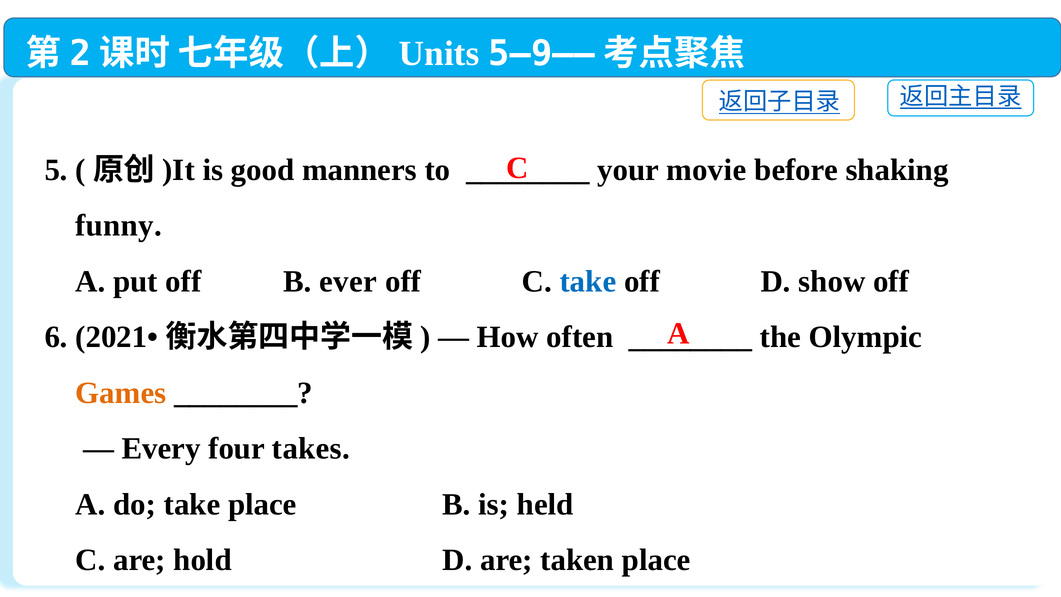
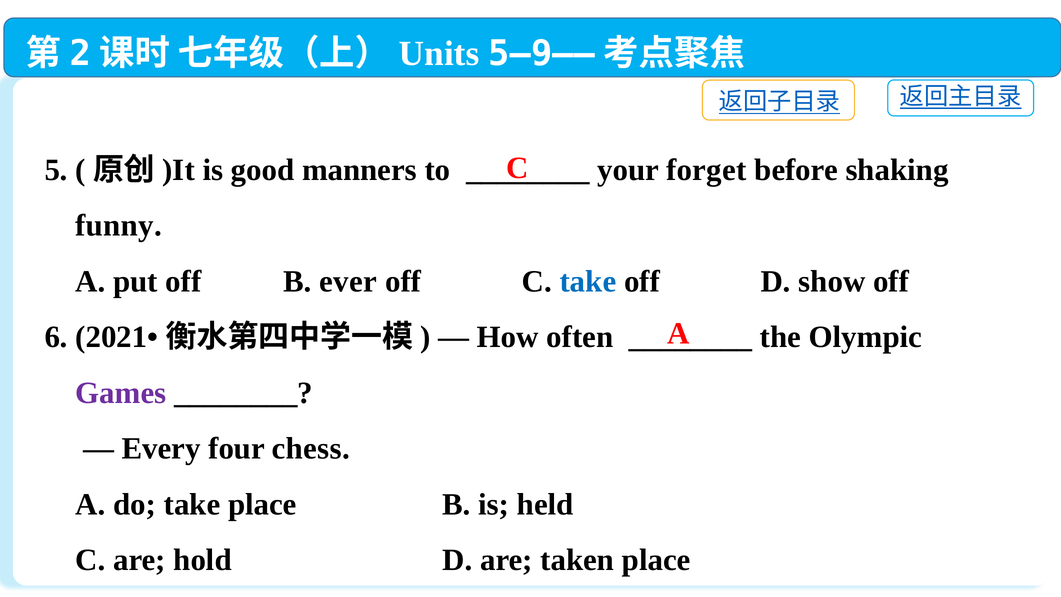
movie: movie -> forget (706, 170)
Games colour: orange -> purple (121, 393)
takes: takes -> chess (311, 448)
